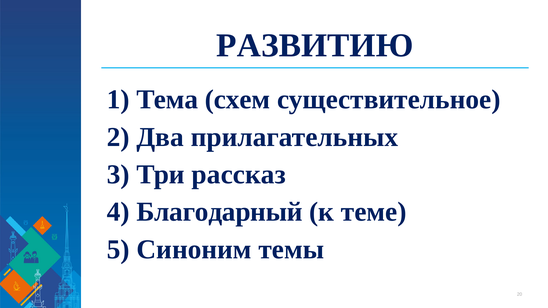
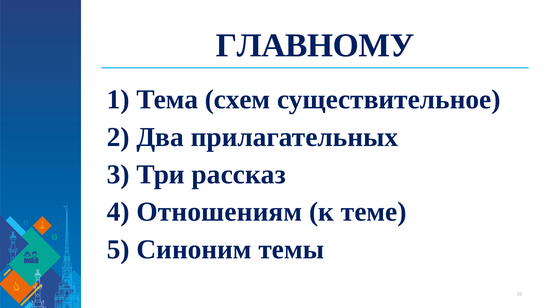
РАЗВИТИЮ: РАЗВИТИЮ -> ГЛАВНОМУ (315, 45)
Благодарный: Благодарный -> Отношениям (219, 212)
